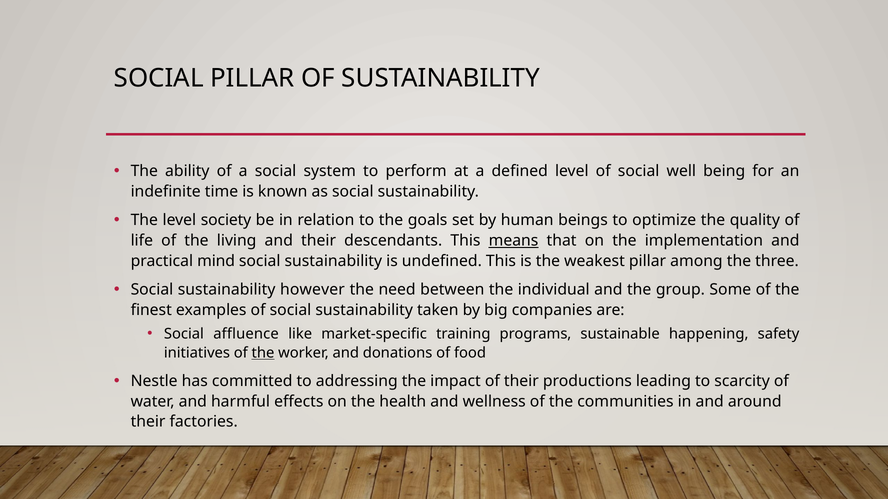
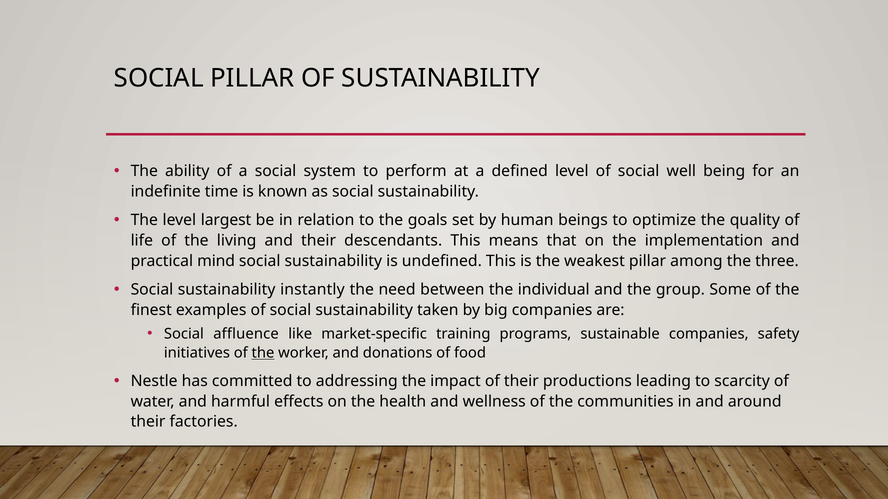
society: society -> largest (226, 220)
means underline: present -> none (514, 241)
however: however -> instantly (312, 290)
sustainable happening: happening -> companies (709, 334)
